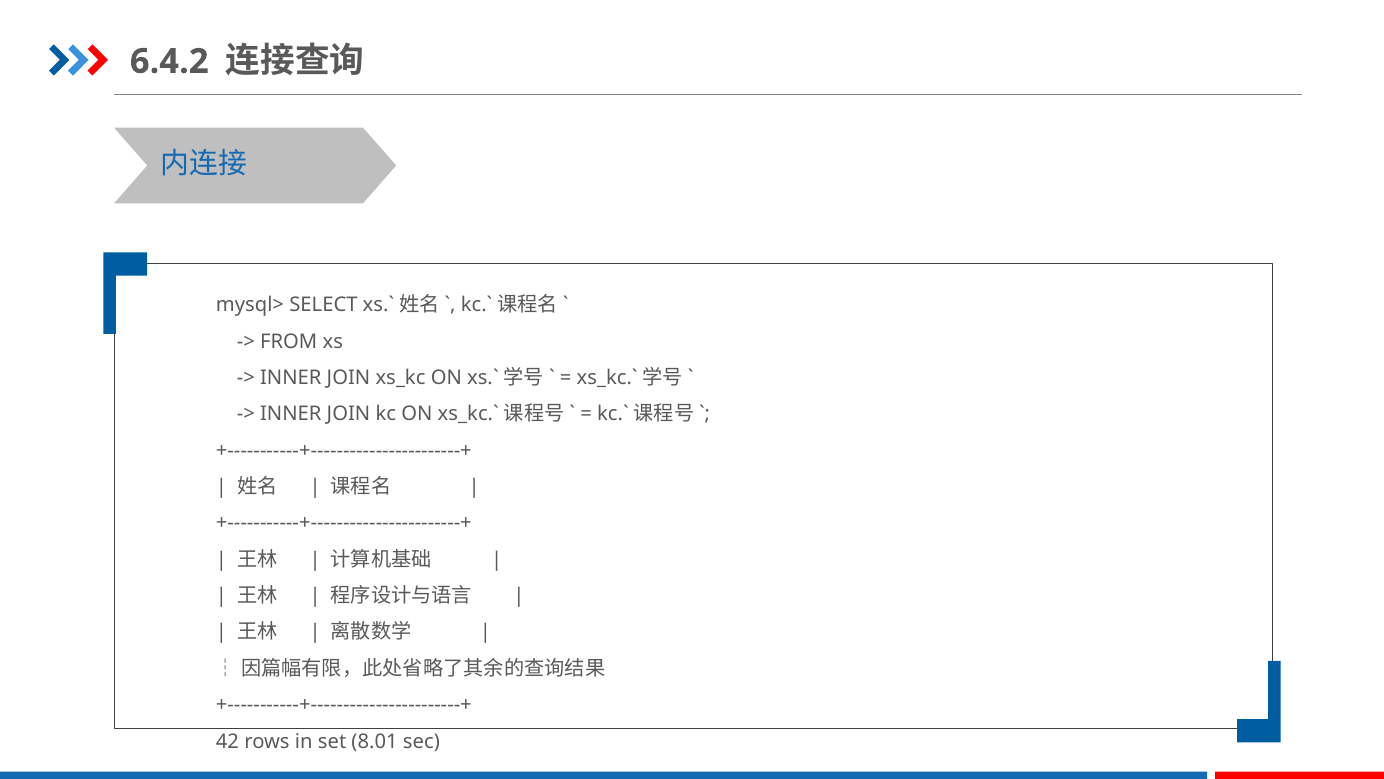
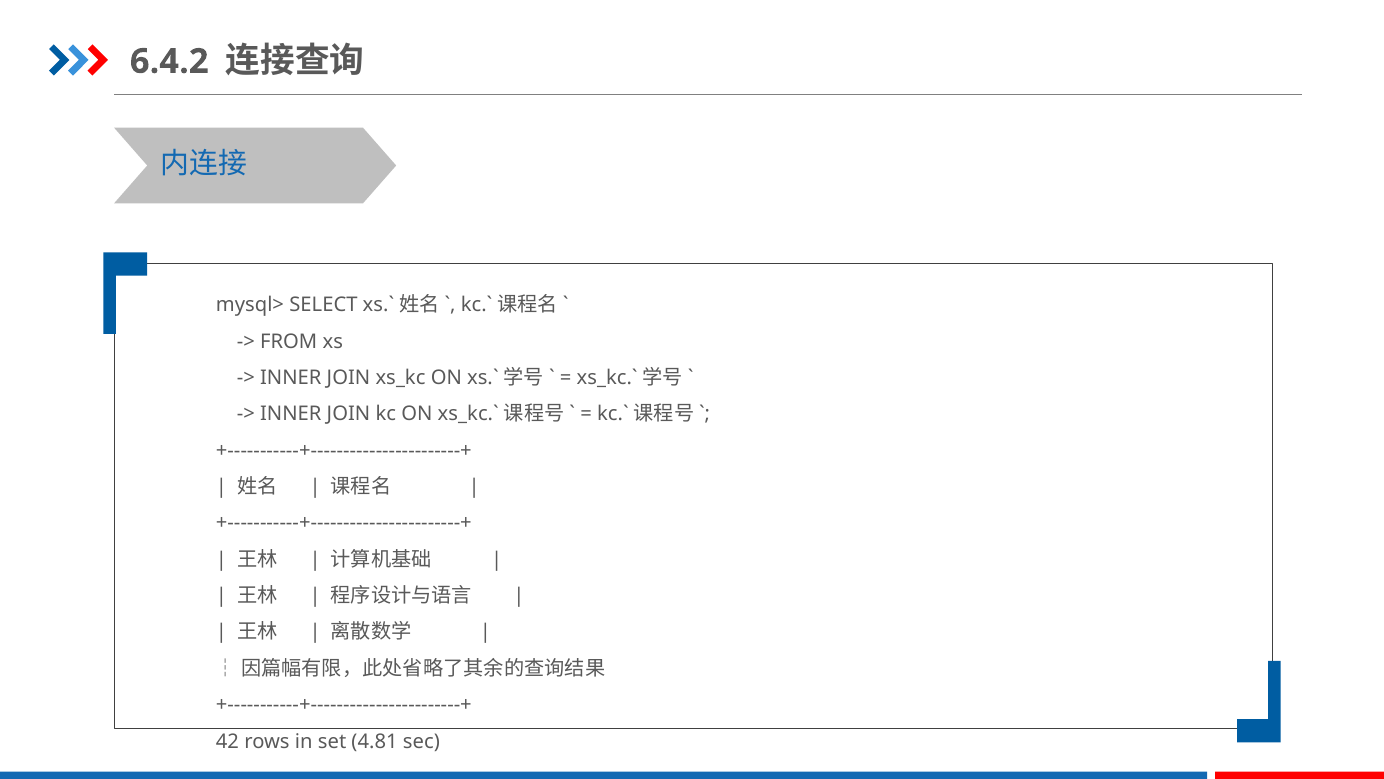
8.01: 8.01 -> 4.81 (375, 741)
